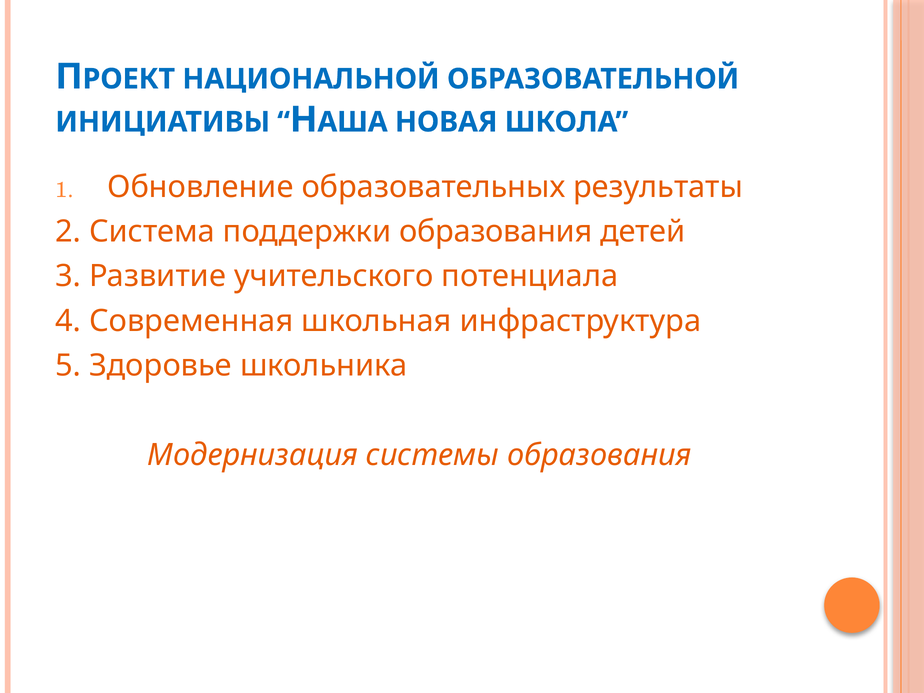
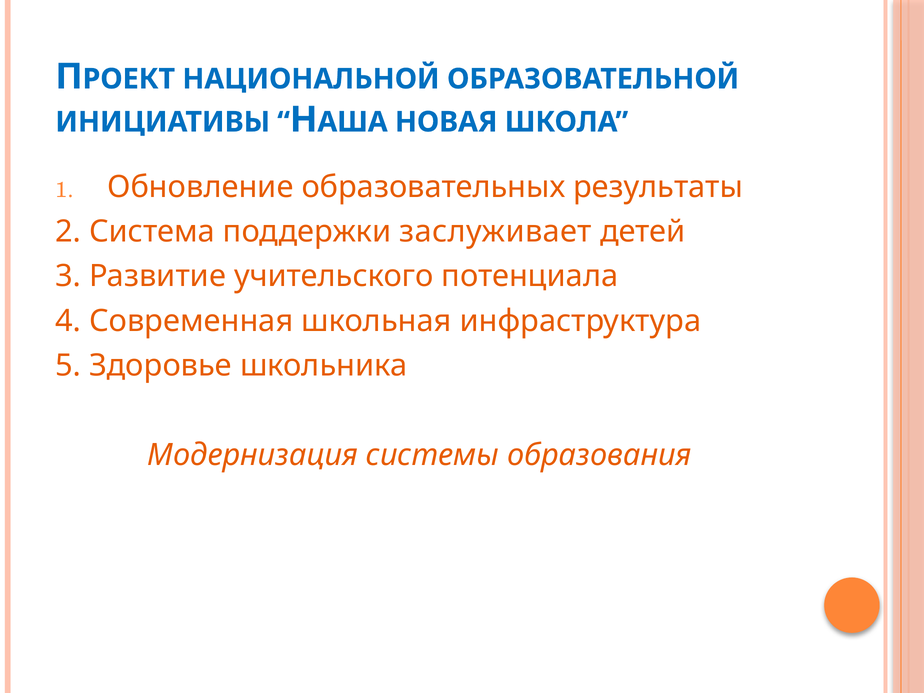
поддержки образования: образования -> заслуживает (496, 232)
